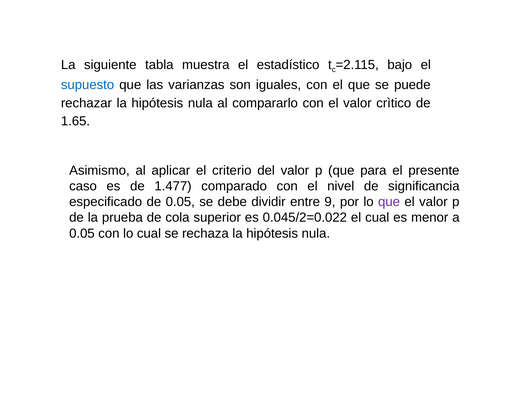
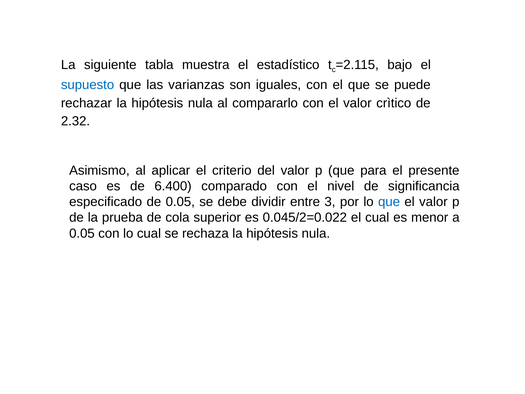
1.65: 1.65 -> 2.32 (75, 121)
1.477: 1.477 -> 6.400 (173, 186)
9: 9 -> 3 (330, 202)
que colour: purple -> blue (389, 202)
